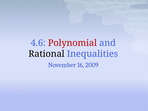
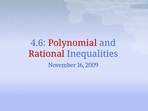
Rational colour: black -> red (47, 54)
